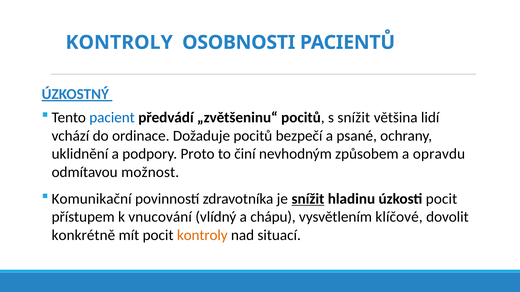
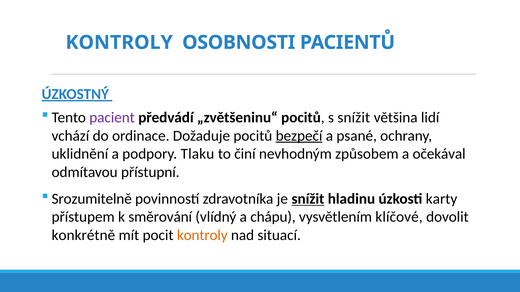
pacient colour: blue -> purple (112, 118)
bezpečí underline: none -> present (299, 136)
Proto: Proto -> Tlaku (197, 154)
opravdu: opravdu -> očekával (439, 154)
možnost: možnost -> přístupní (150, 172)
Komunikační: Komunikační -> Srozumitelně (92, 199)
úzkosti pocit: pocit -> karty (442, 199)
vnucování: vnucování -> směrování (160, 217)
